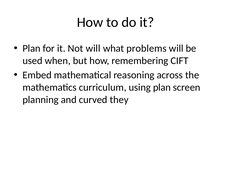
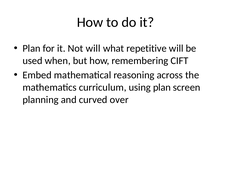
problems: problems -> repetitive (147, 48)
they: they -> over (119, 100)
